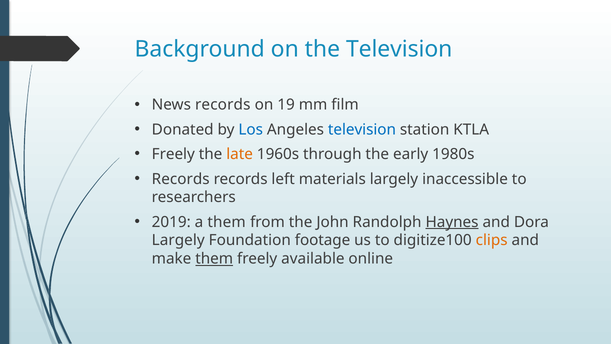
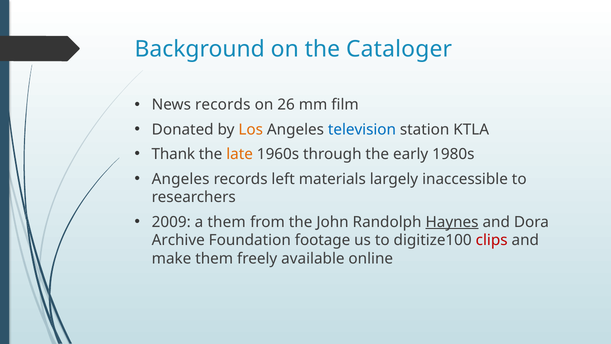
the Television: Television -> Cataloger (399, 49)
19: 19 -> 26 (286, 105)
Los colour: blue -> orange (251, 129)
Freely: Freely -> Thank (173, 154)
Records: Records -> Angeles (181, 179)
2019: 2019 -> 2009 (171, 222)
Largely: Largely -> Archive (178, 240)
clips colour: orange -> red (492, 240)
them underline: present -> none (214, 259)
